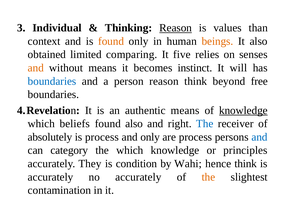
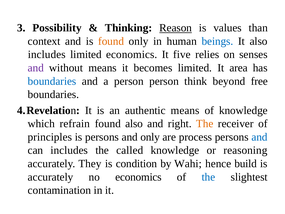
Individual: Individual -> Possibility (57, 28)
beings colour: orange -> blue (217, 41)
obtained: obtained -> includes (47, 54)
limited comparing: comparing -> economics (132, 54)
and colour: orange -> purple (36, 68)
becomes instinct: instinct -> limited (195, 68)
will: will -> area (239, 68)
person reason: reason -> person (164, 81)
knowledge underline: present -> none (243, 110)
beliefs: beliefs -> refrain (75, 124)
The colour: blue -> orange (205, 124)
absolutely: absolutely -> principles (50, 137)
is process: process -> persons (102, 137)
can category: category -> includes (69, 150)
the which: which -> called (130, 150)
principles: principles -> reasoning (245, 150)
hence think: think -> build (246, 163)
no accurately: accurately -> economics (138, 177)
the colour: orange -> blue (208, 177)
